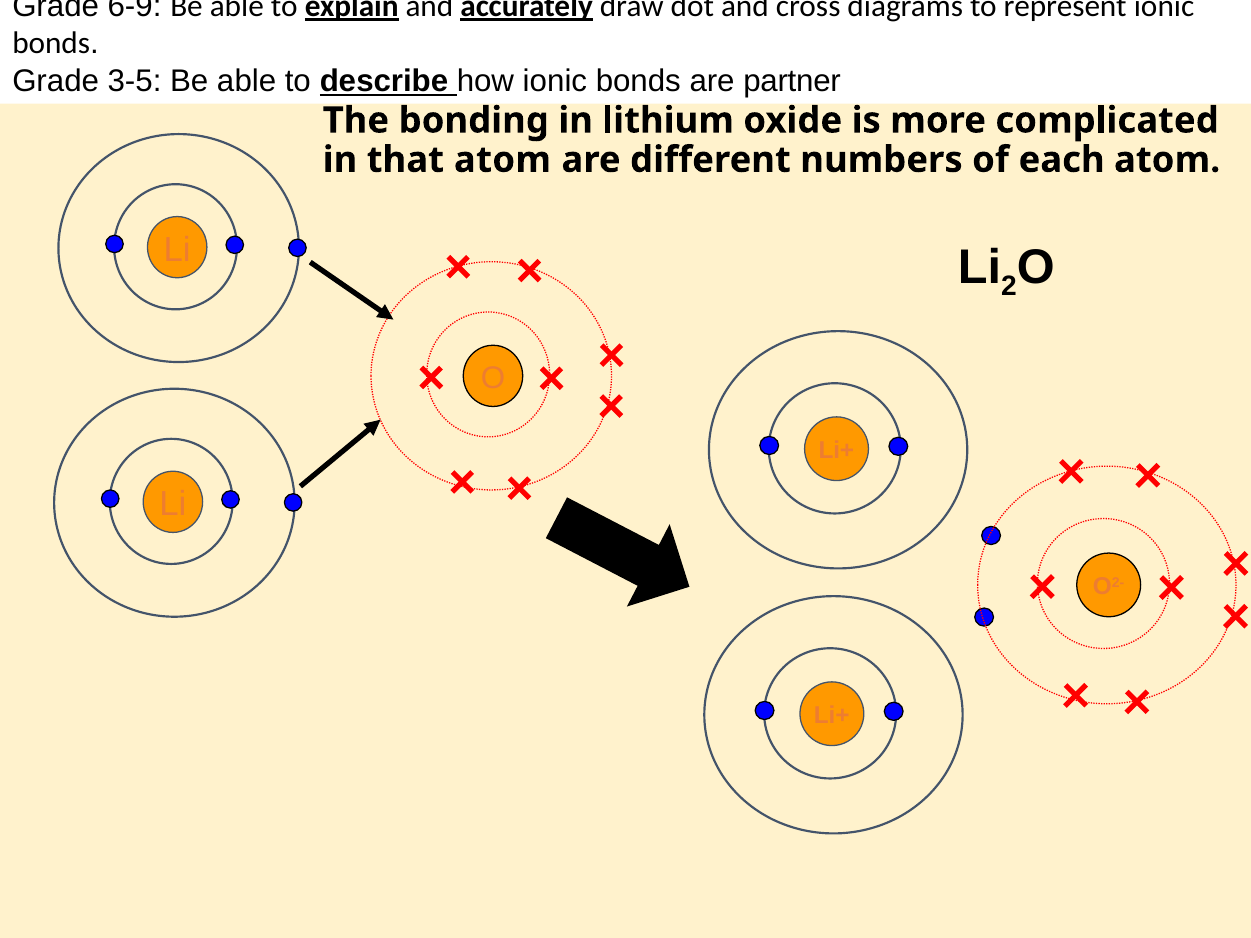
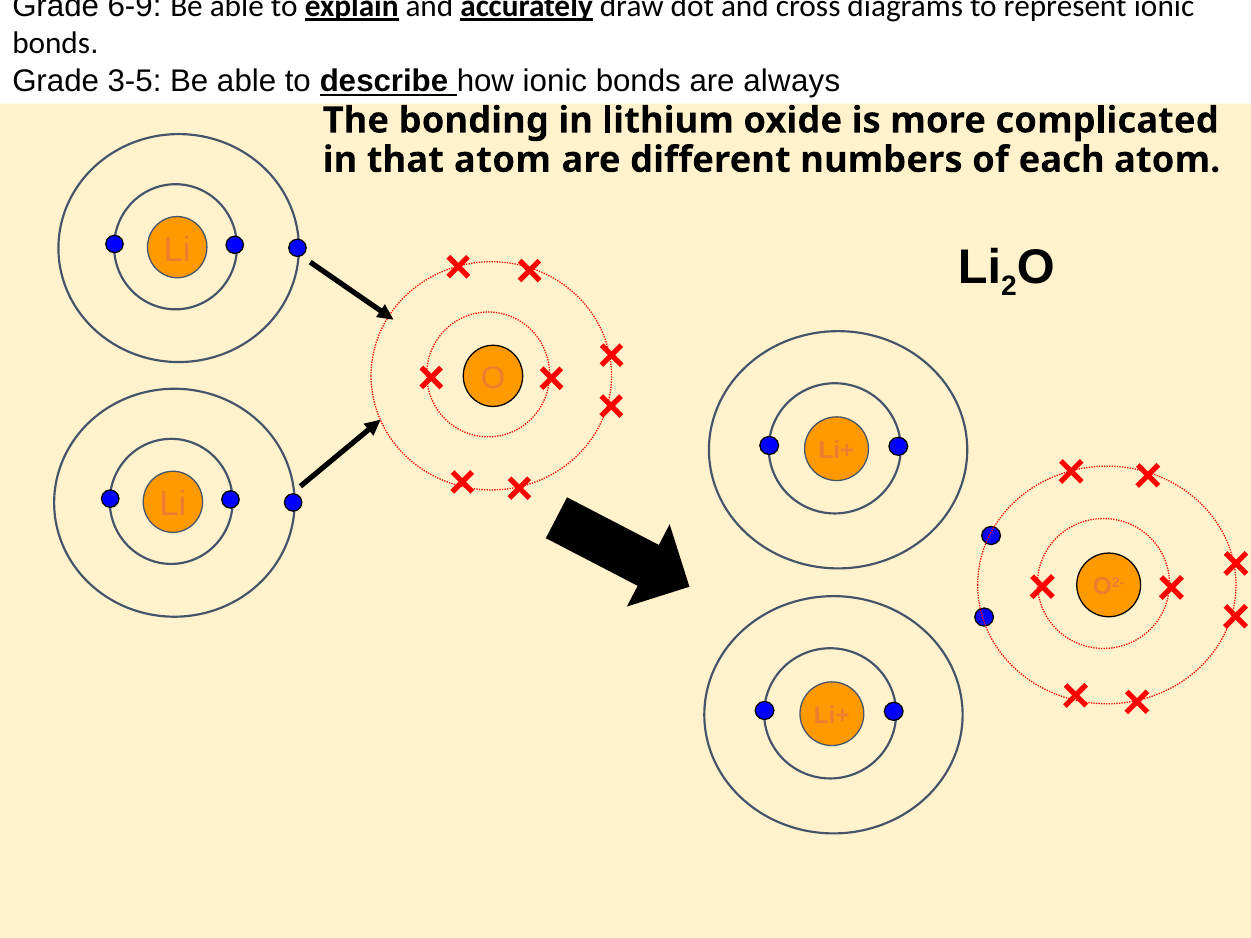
partner: partner -> always (792, 81)
